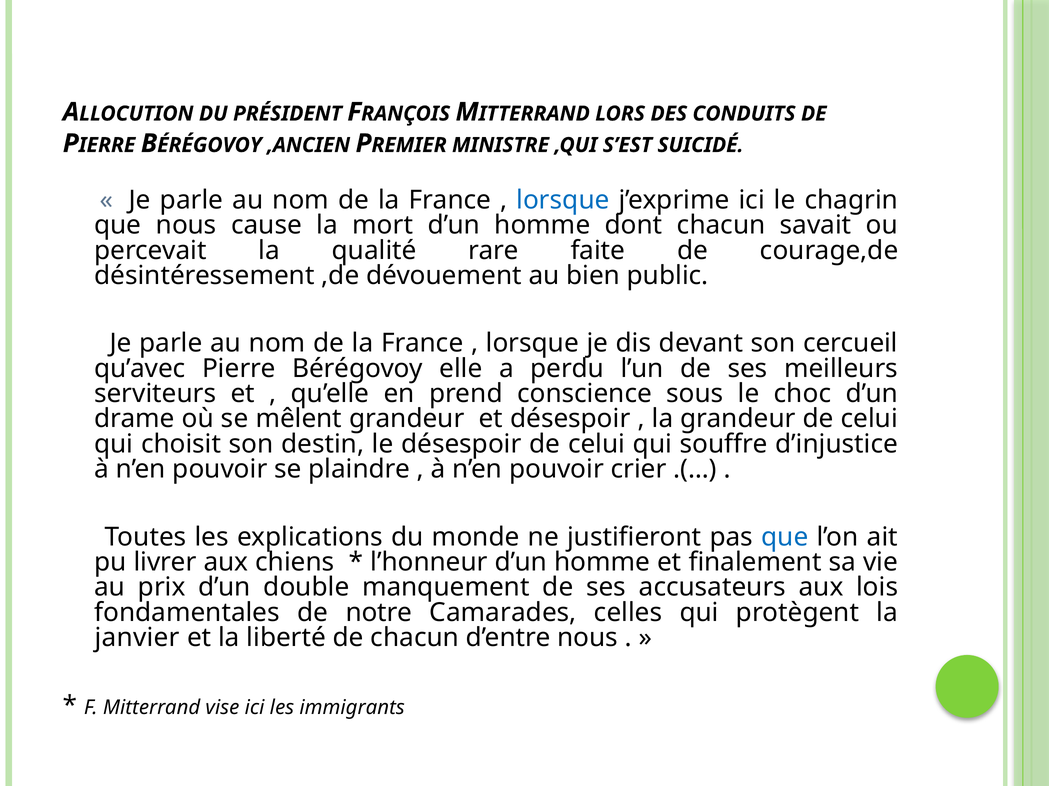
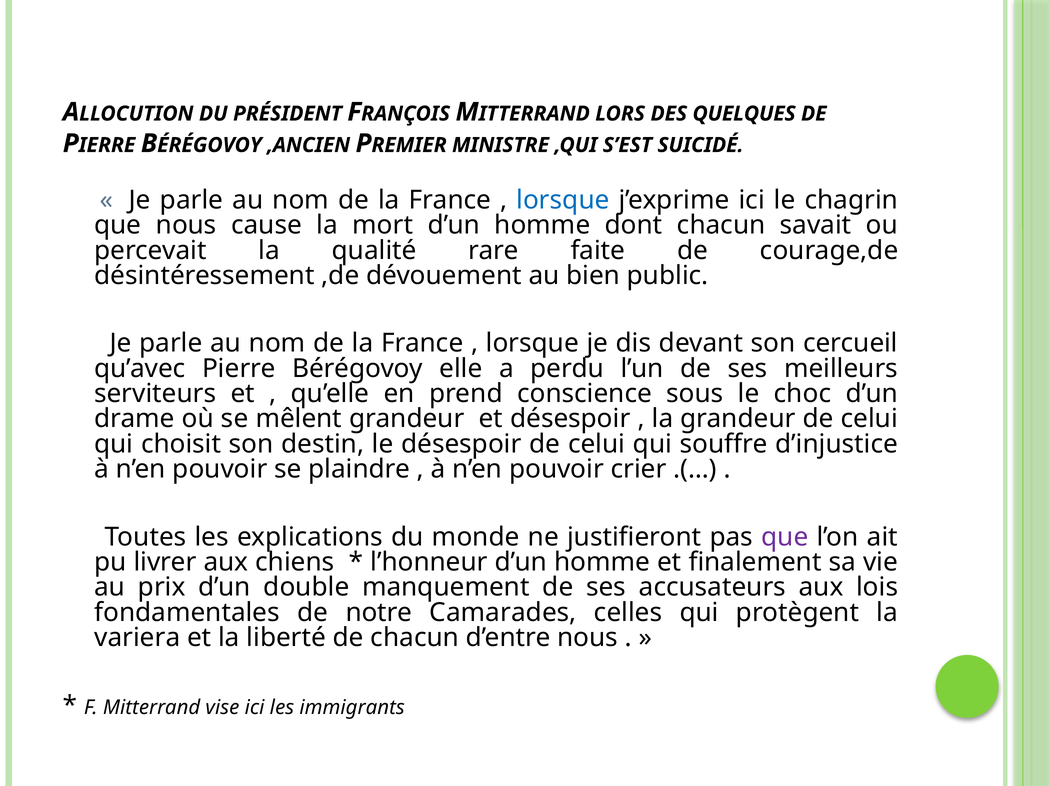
CONDUITS: CONDUITS -> QUELQUES (744, 114)
que colour: blue -> purple (785, 537)
janvier: janvier -> variera (137, 638)
